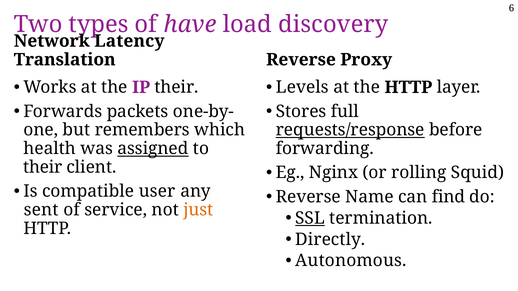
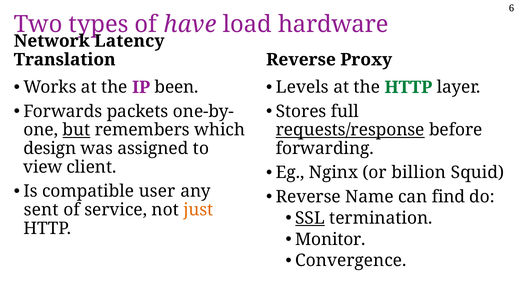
discovery: discovery -> hardware (333, 25)
IP their: their -> been (177, 87)
HTTP colour: black -> green (408, 87)
but underline: none -> present (76, 130)
health: health -> design (50, 149)
assigned underline: present -> none (153, 149)
their: their -> view (43, 167)
rolling: rolling -> billion (419, 173)
Directly: Directly -> Monitor (330, 240)
Autonomous: Autonomous -> Convergence (351, 261)
